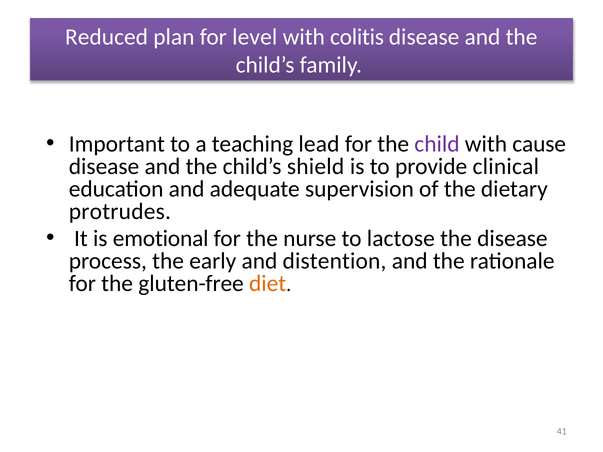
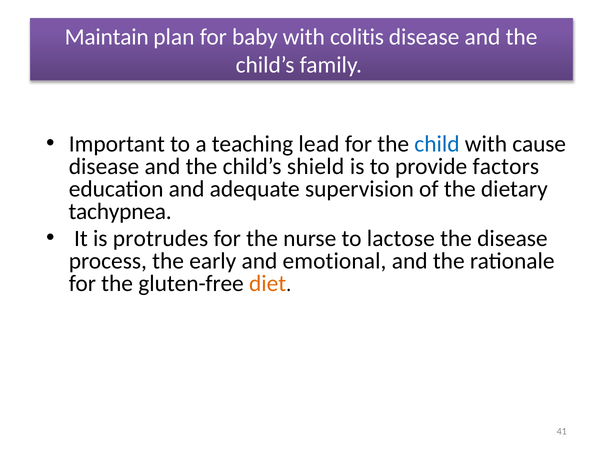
Reduced: Reduced -> Maintain (107, 37)
level: level -> baby (255, 37)
child colour: purple -> blue (437, 144)
clinical: clinical -> factors (506, 166)
protrudes: protrudes -> tachypnea (120, 212)
emotional: emotional -> protrudes (161, 239)
distention: distention -> emotional (335, 261)
